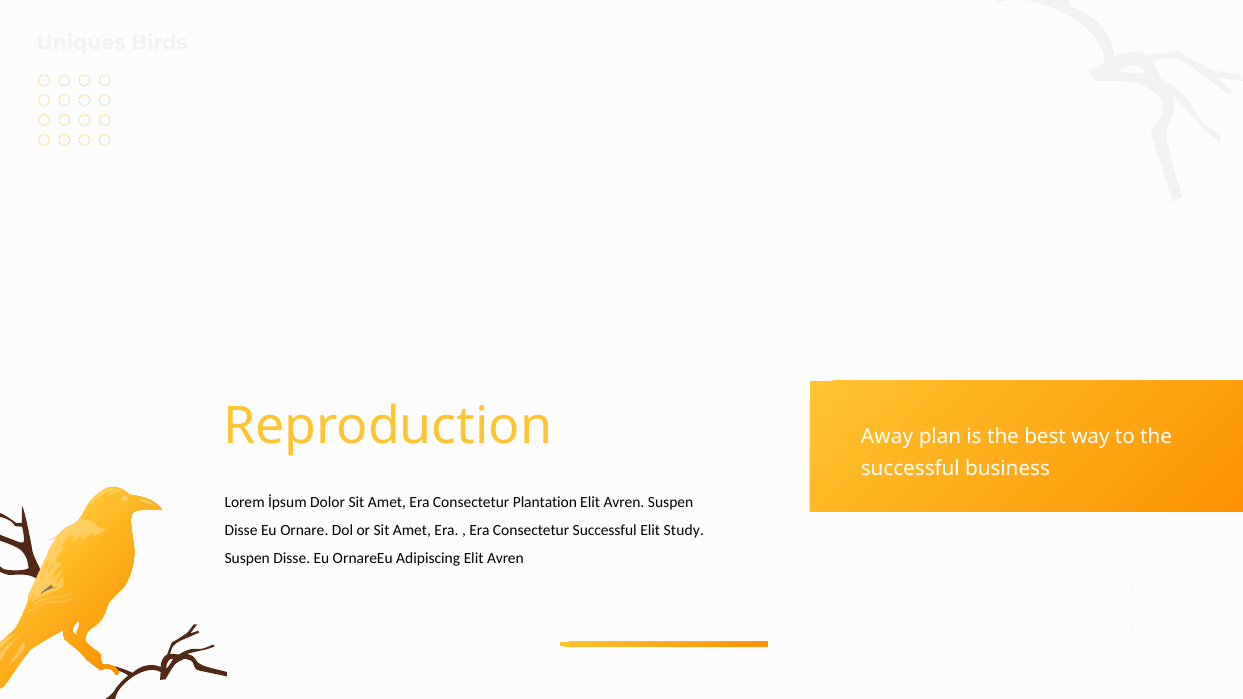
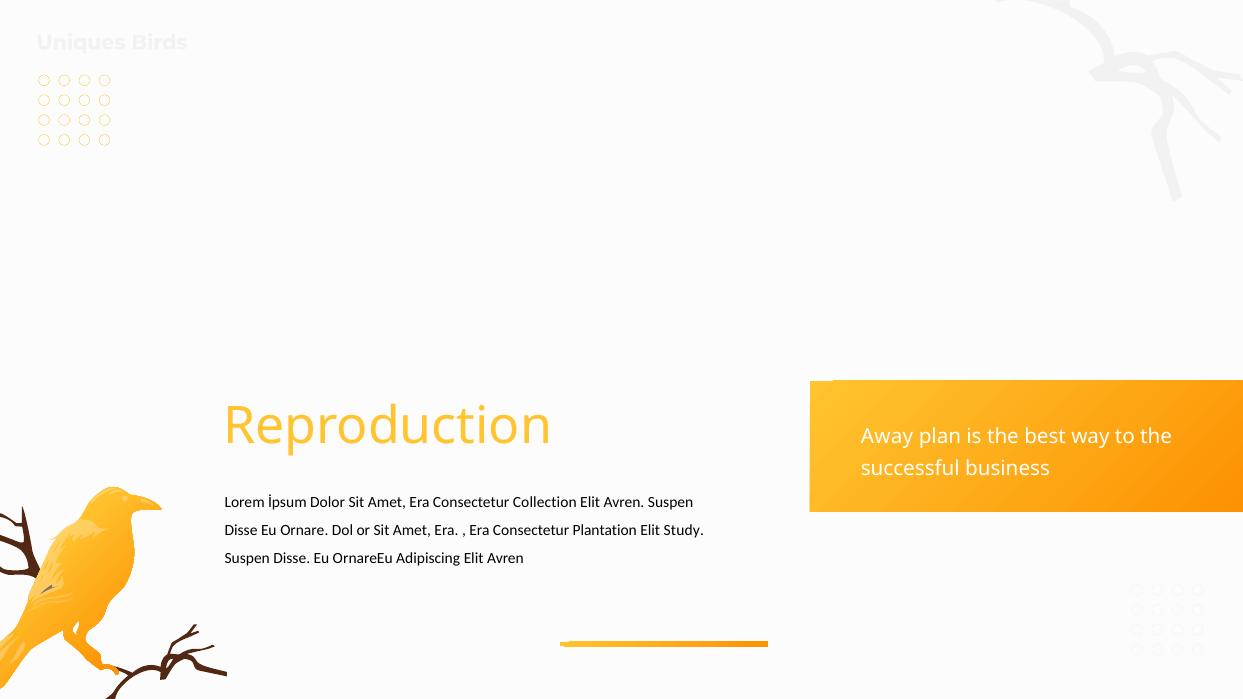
Plantation: Plantation -> Collection (545, 503)
Consectetur Successful: Successful -> Plantation (605, 530)
